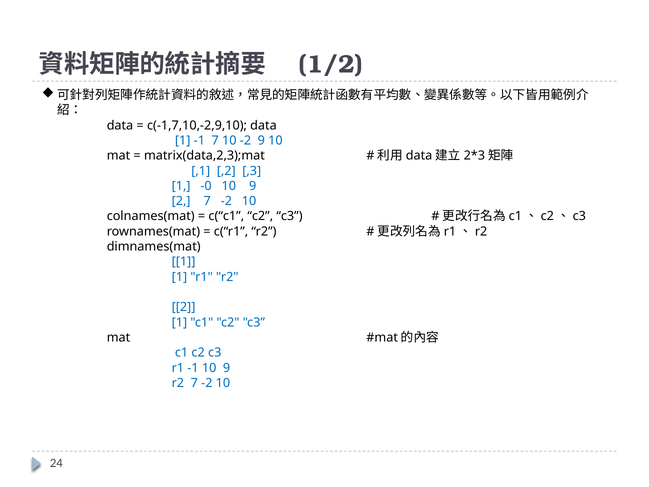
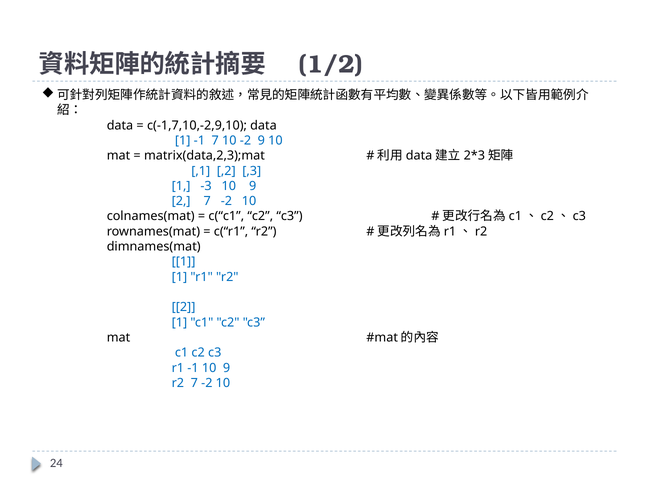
-0: -0 -> -3 (206, 186)
